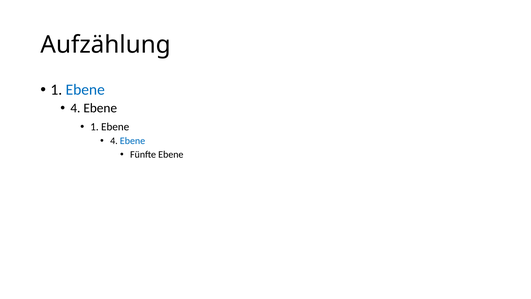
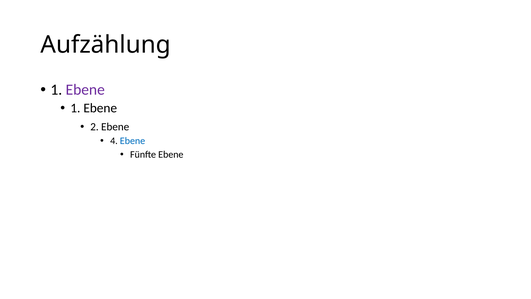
Ebene colour: blue -> purple (85, 90)
4: 4 -> 1 (75, 108)
1: 1 -> 2 (94, 127)
